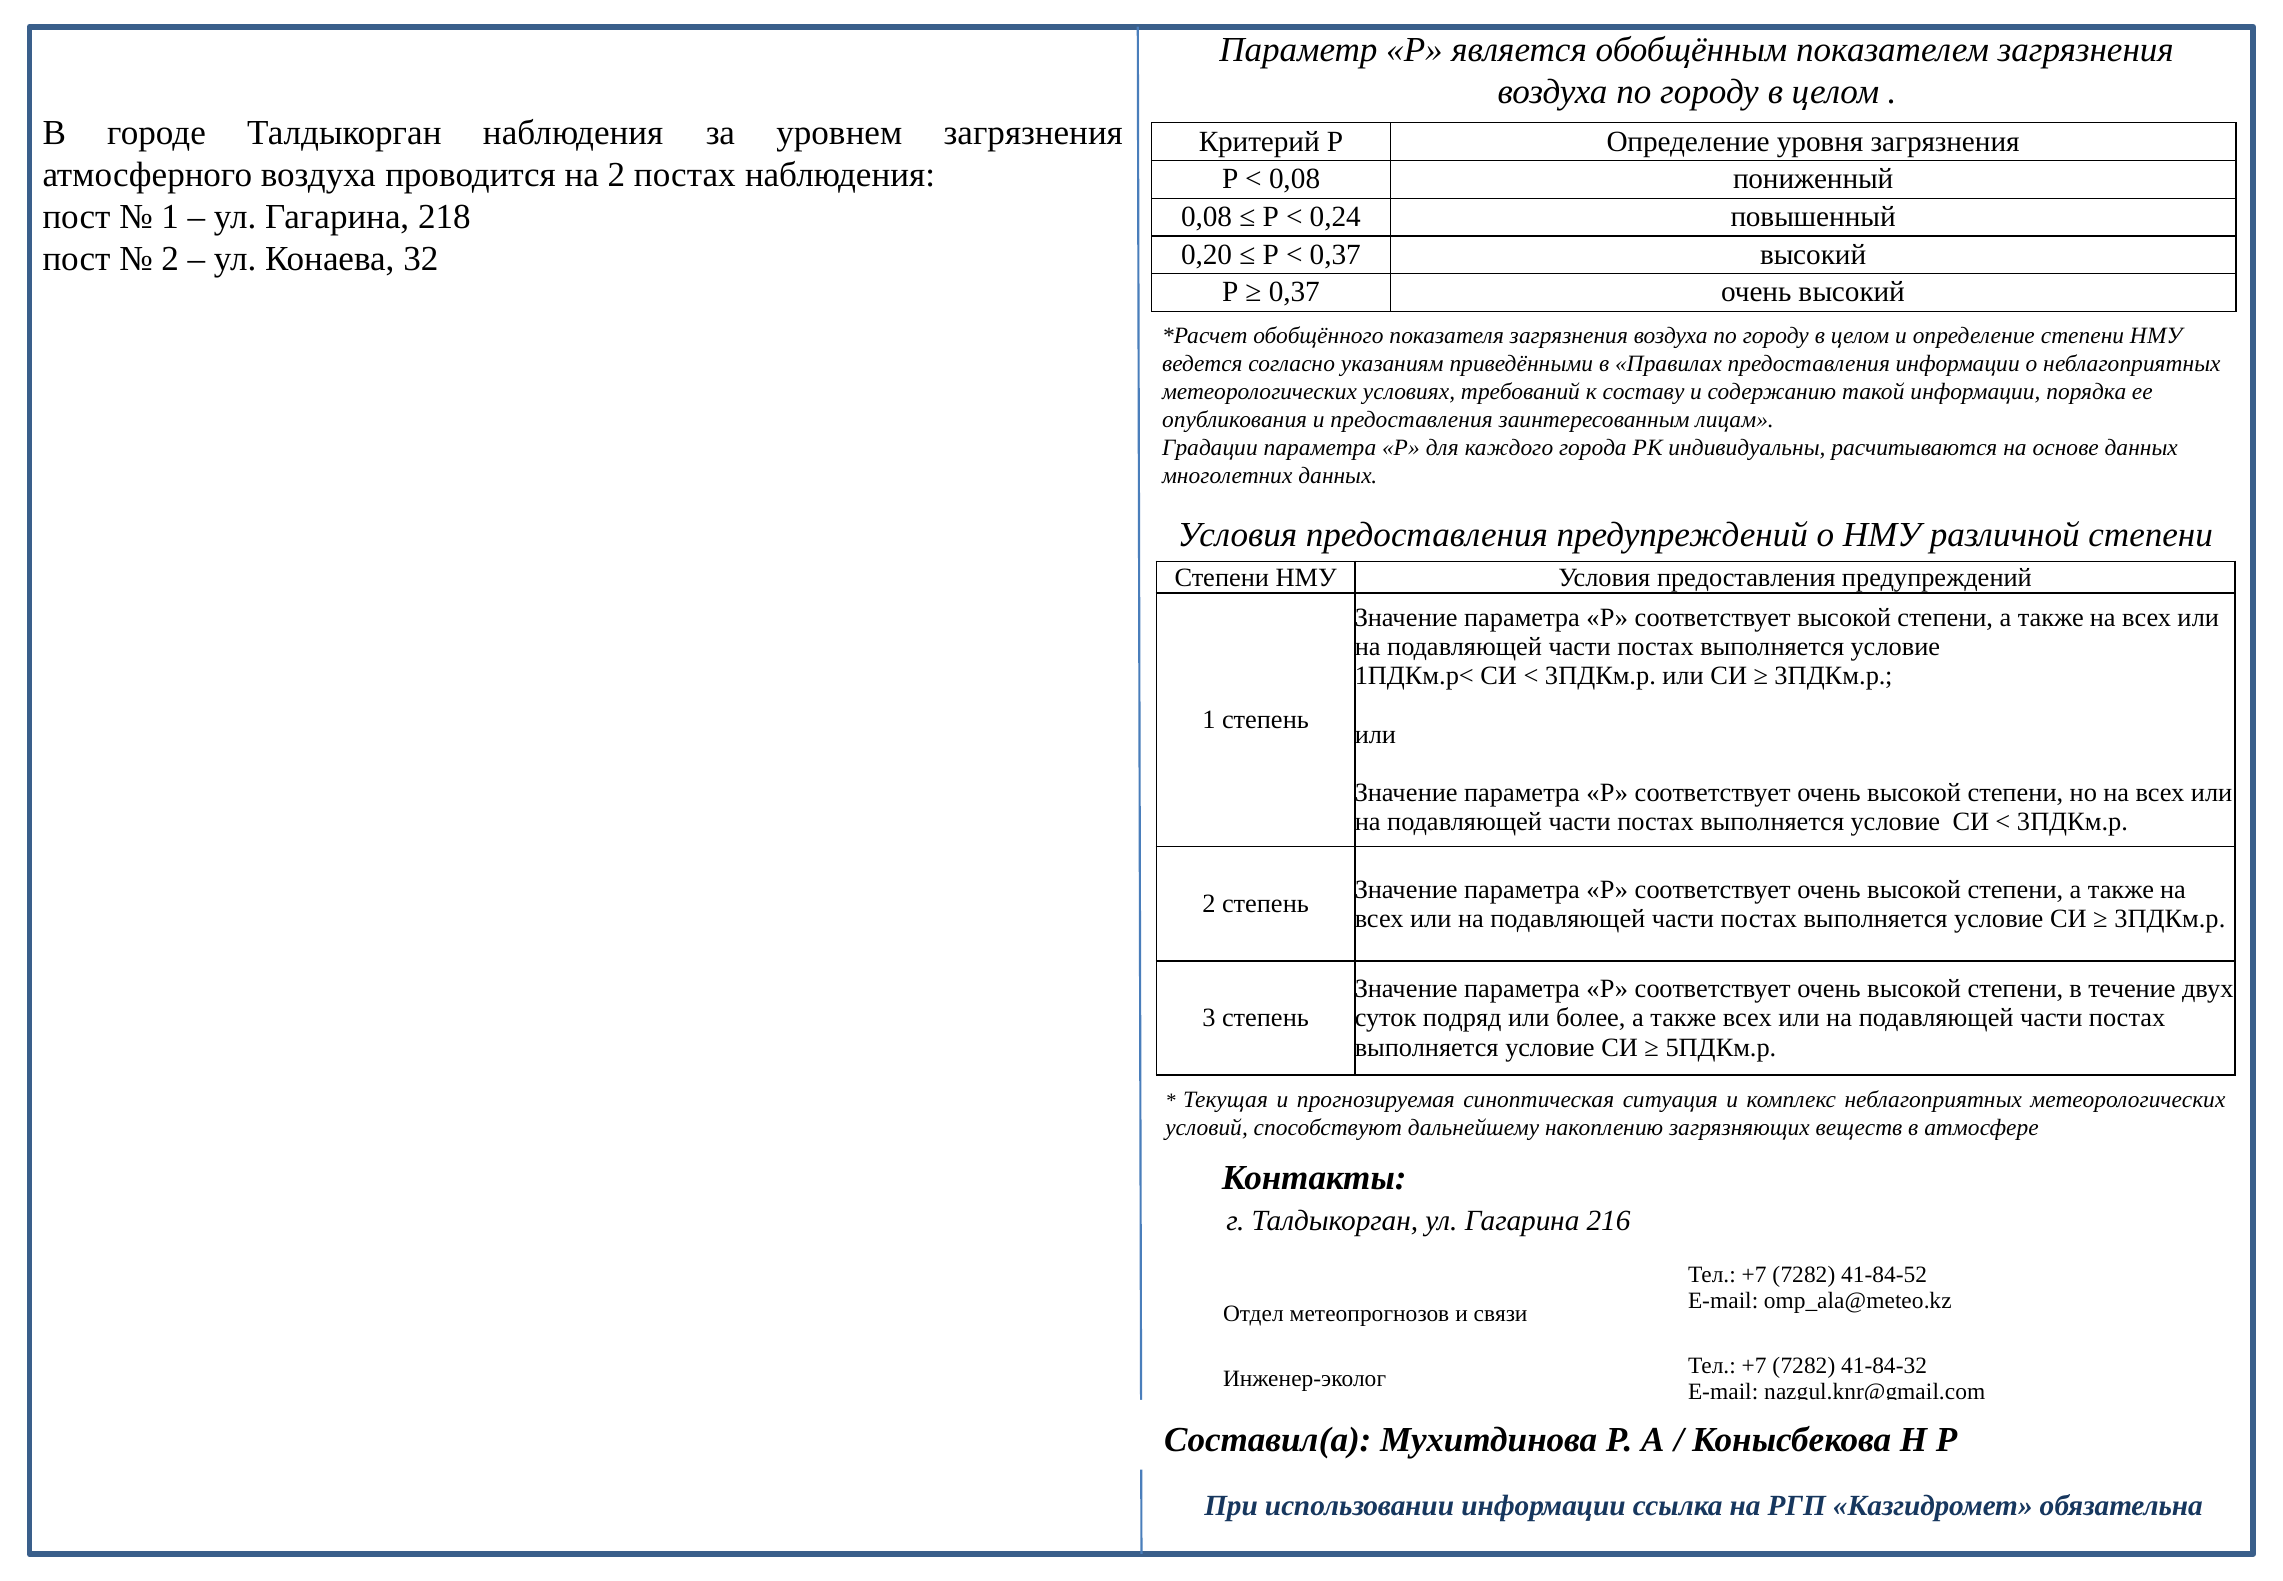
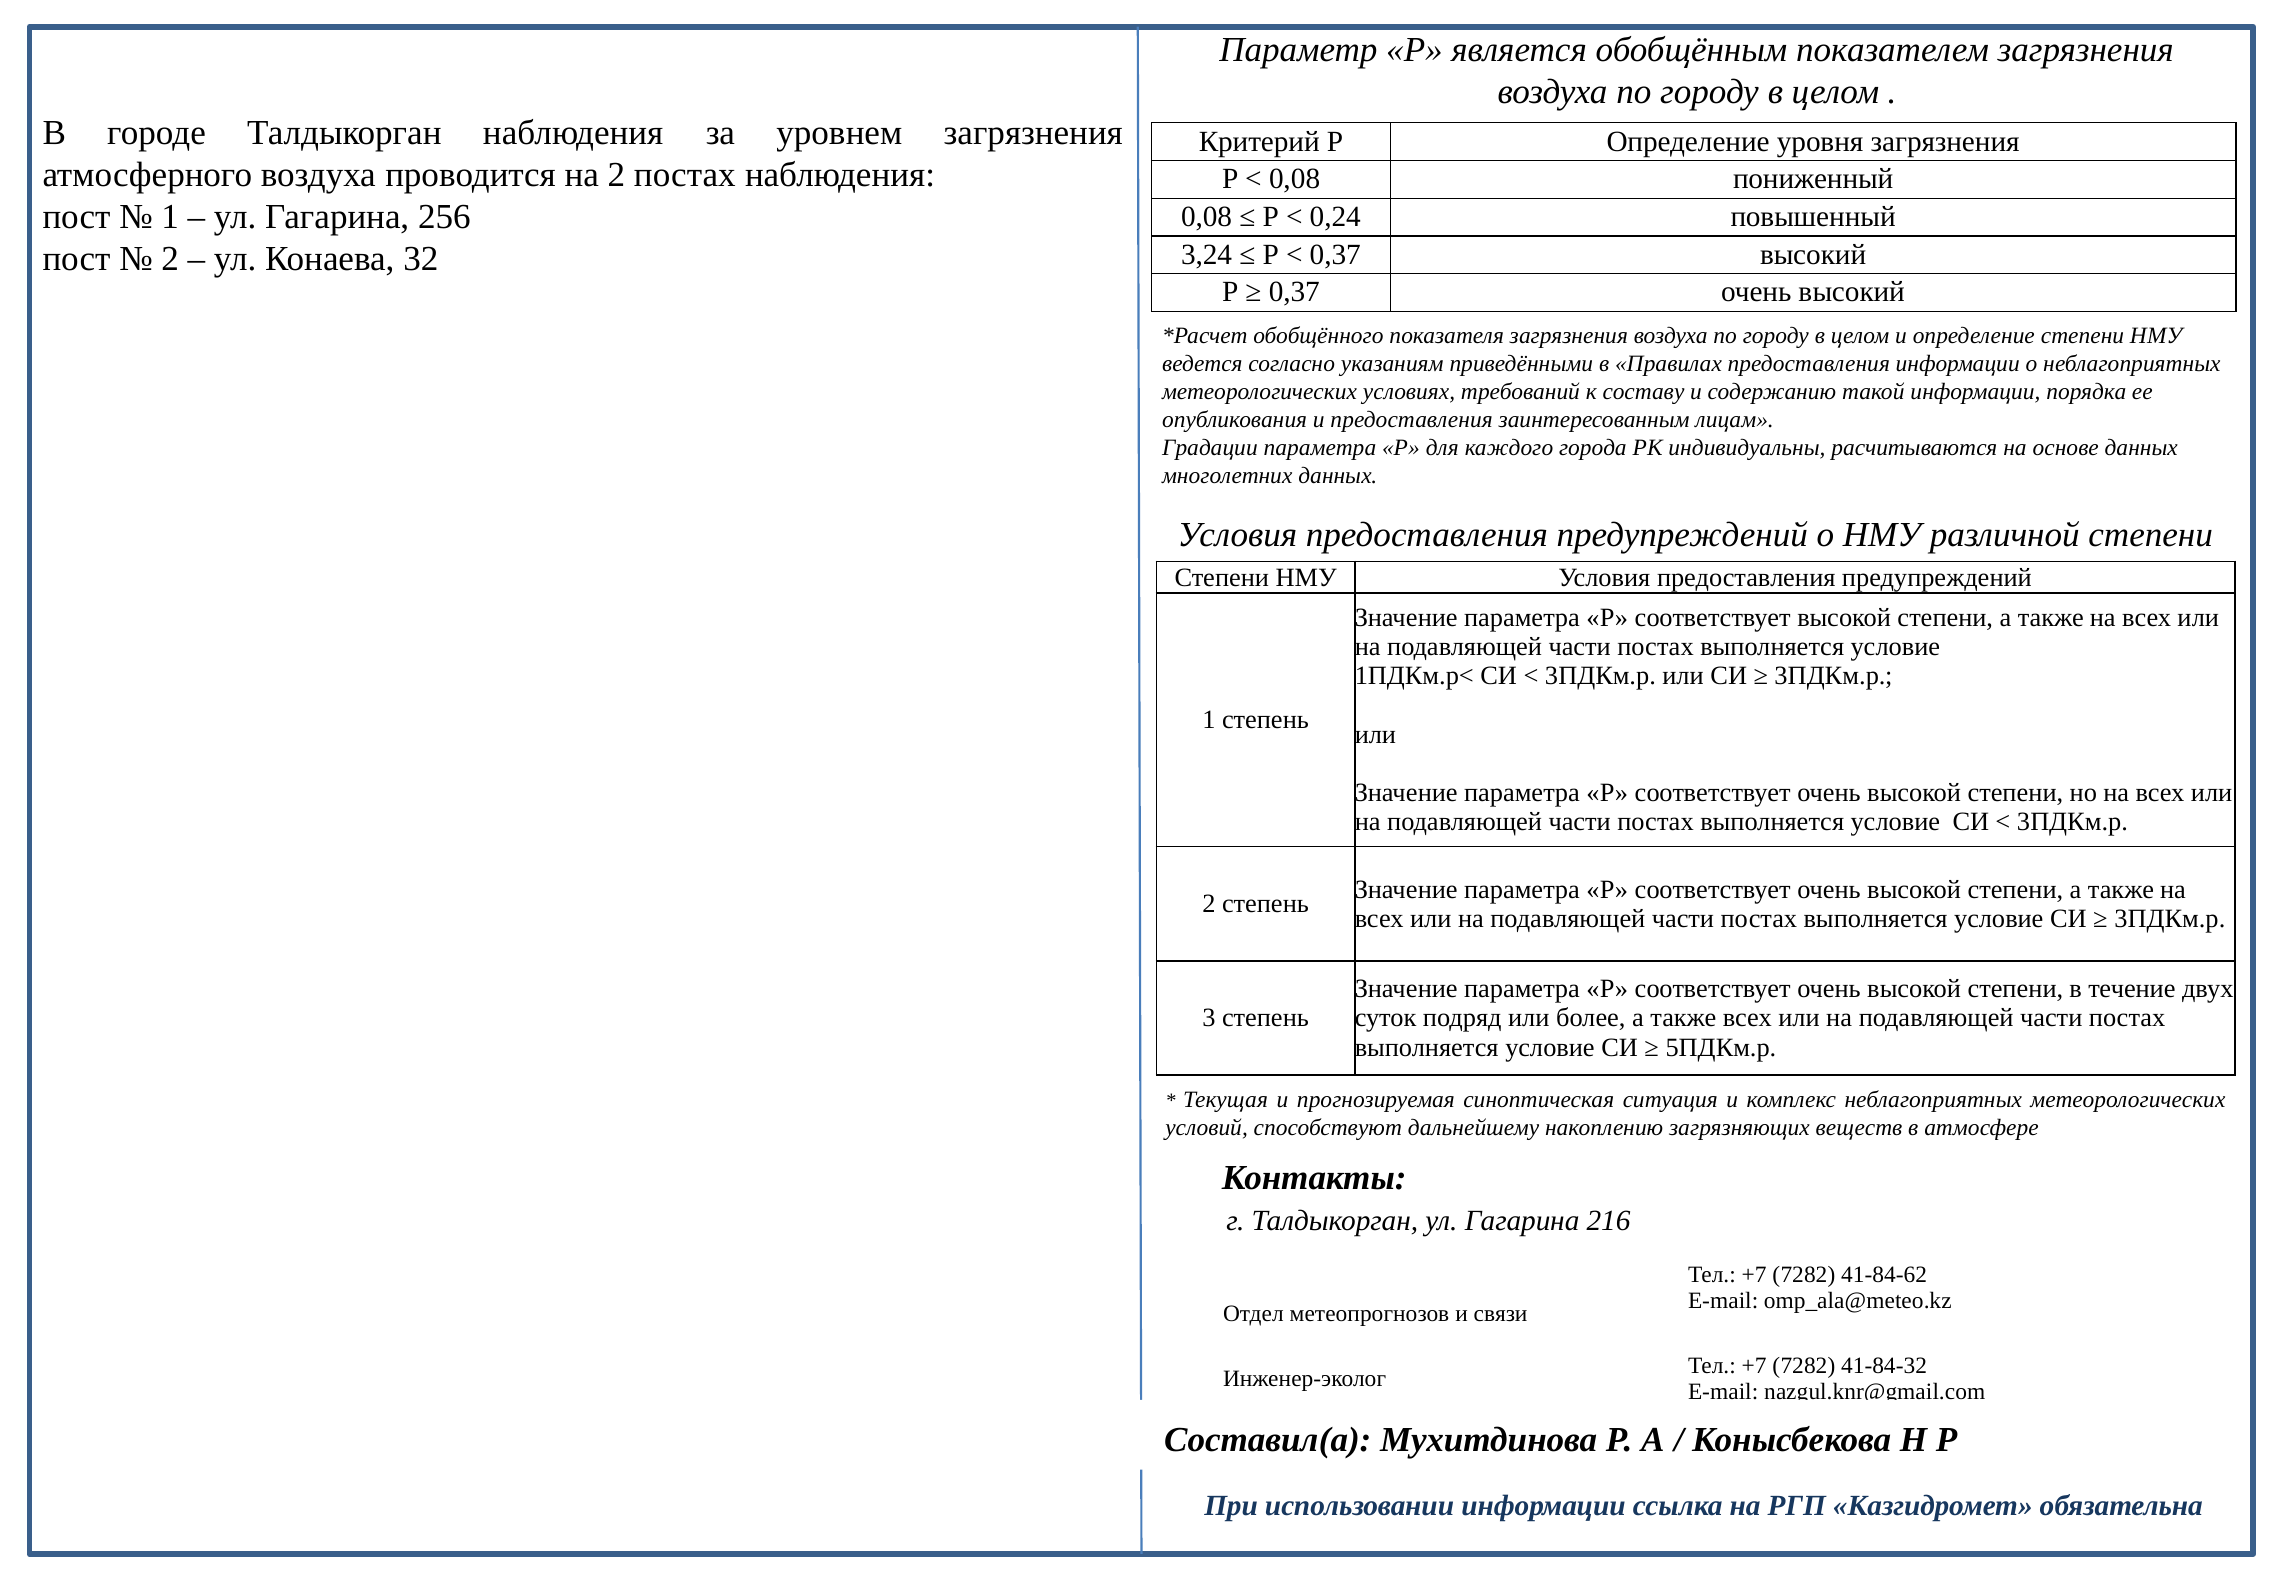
218: 218 -> 256 (444, 217)
0,20: 0,20 -> 3,24 (1207, 254)
41-84-52: 41-84-52 -> 41-84-62 (1884, 1274)
